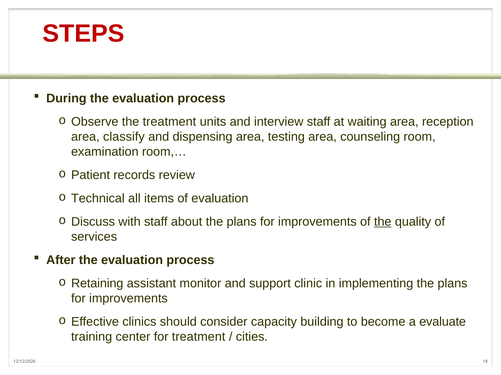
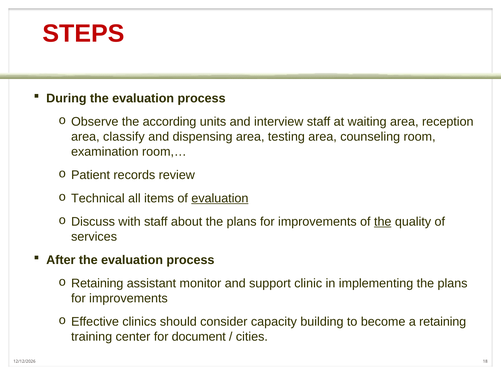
the treatment: treatment -> according (170, 122)
evaluation underline: none -> present (220, 199)
a evaluate: evaluate -> retaining (443, 322)
for treatment: treatment -> document (199, 337)
